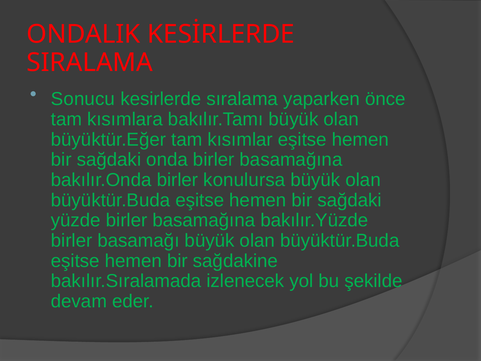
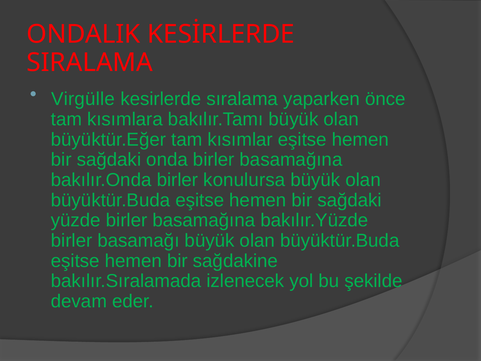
Sonucu: Sonucu -> Virgülle (83, 99)
